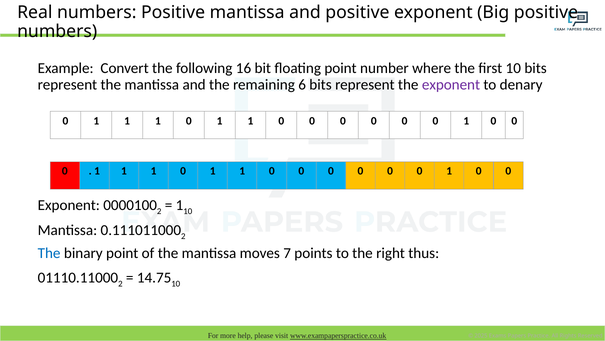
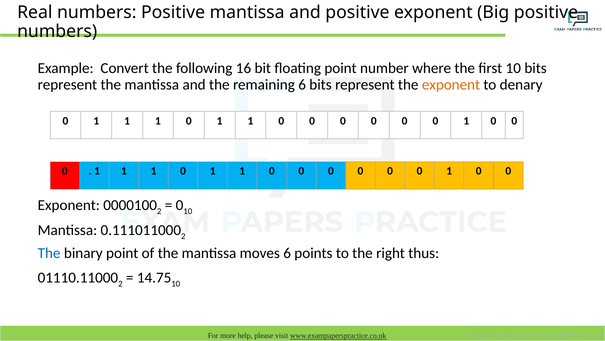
exponent colour: purple -> orange (451, 85)
1: 1 -> 0 (180, 205)
moves 7: 7 -> 6 (287, 253)
